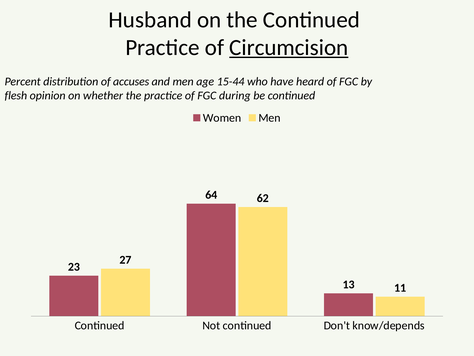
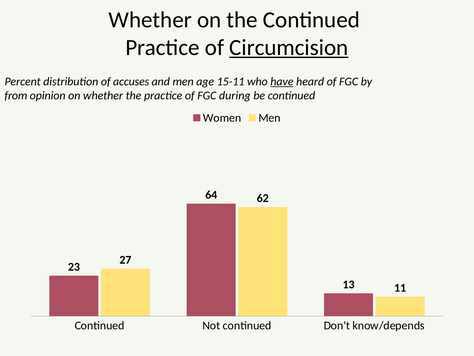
Husband: Husband -> Whether (150, 20)
15-44: 15-44 -> 15-11 (231, 81)
have underline: none -> present (282, 81)
flesh: flesh -> from (16, 96)
